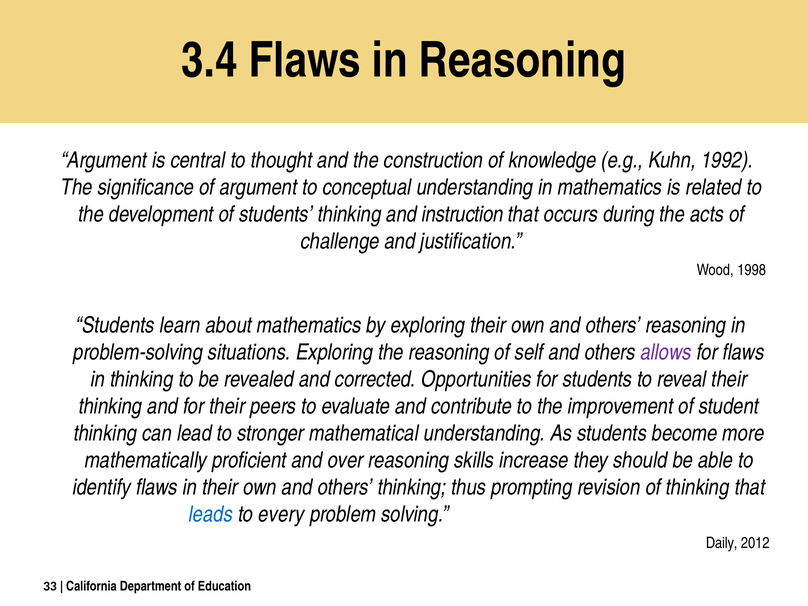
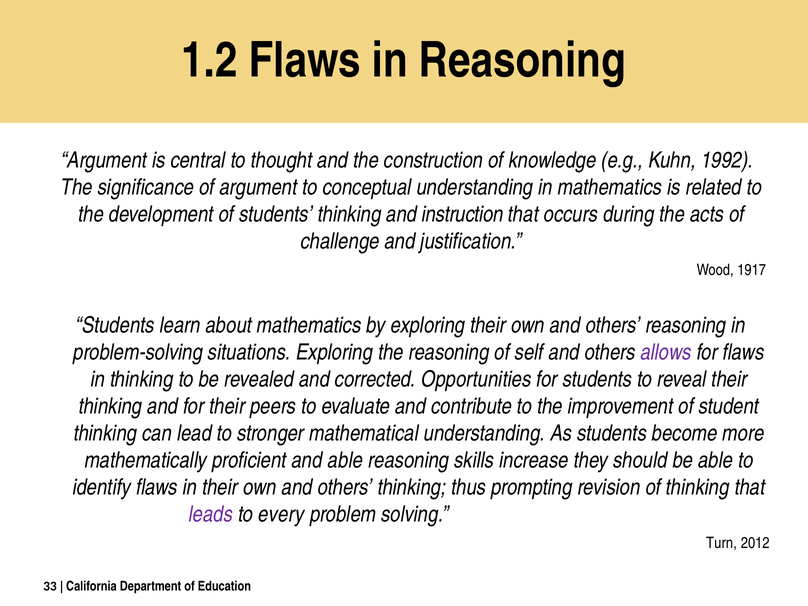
3.4: 3.4 -> 1.2 (210, 60)
1998: 1998 -> 1917 (752, 270)
and over: over -> able (345, 460)
leads colour: blue -> purple (211, 514)
Daily: Daily -> Turn (722, 543)
